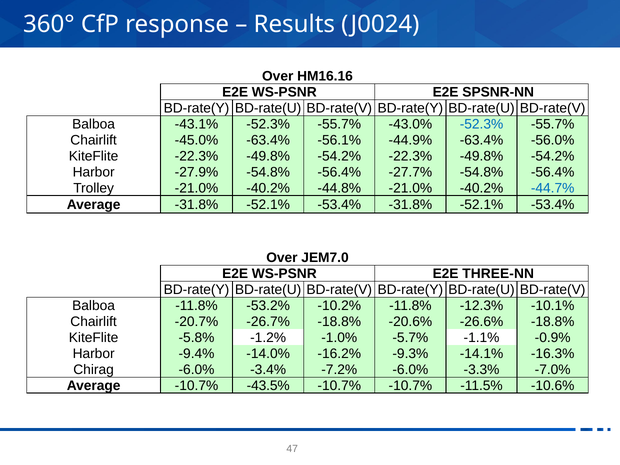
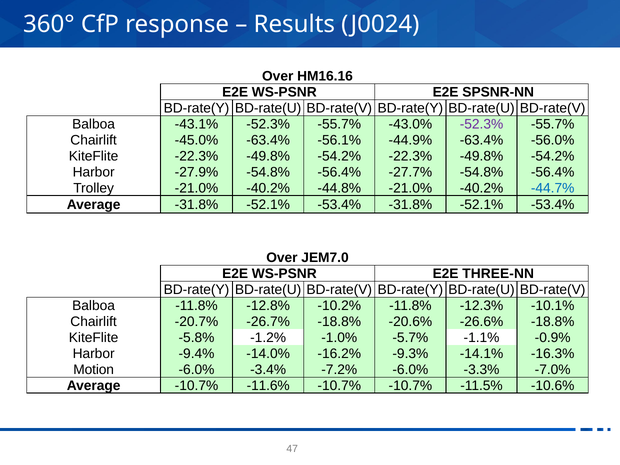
-52.3% colour: blue -> purple (482, 124)
-53.2%: -53.2% -> -12.8% (268, 306)
Chirag: Chirag -> Motion (94, 370)
-43.5%: -43.5% -> -11.6% (268, 386)
